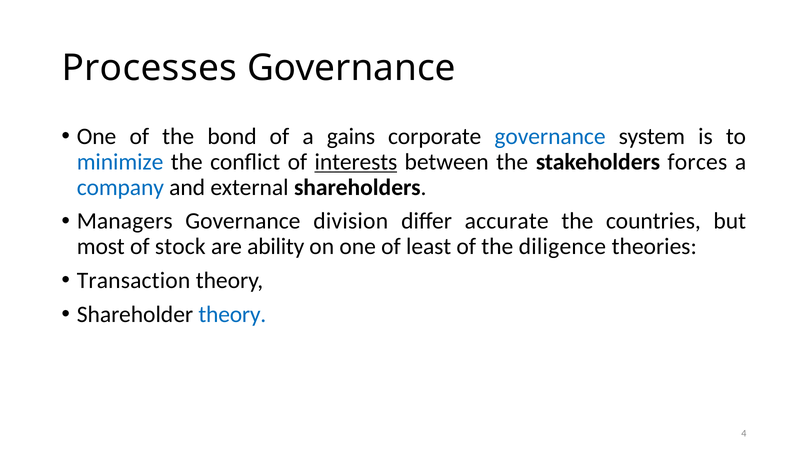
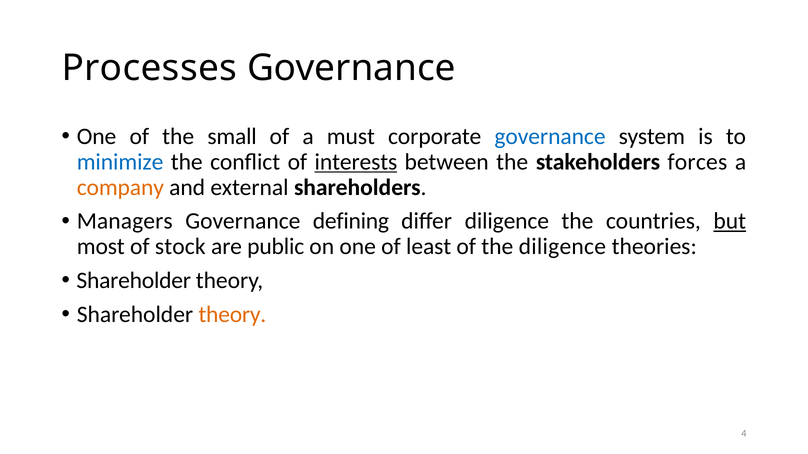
bond: bond -> small (232, 137)
gains: gains -> must (351, 137)
company colour: blue -> orange (120, 188)
division: division -> defining (351, 221)
differ accurate: accurate -> diligence (507, 221)
but underline: none -> present (730, 221)
ability: ability -> public (276, 247)
Transaction: Transaction -> Shareholder (134, 281)
theory colour: blue -> orange (232, 315)
